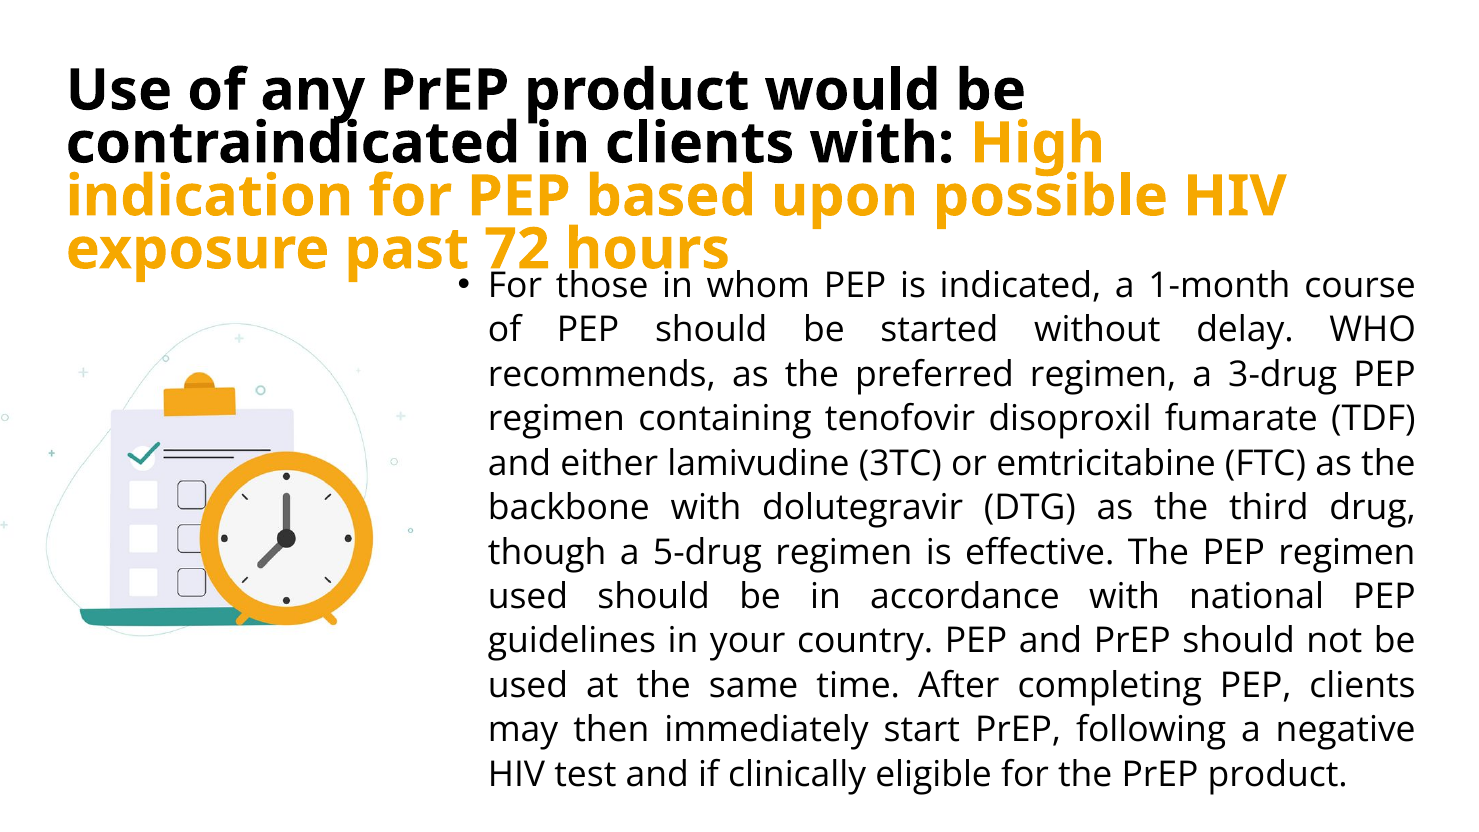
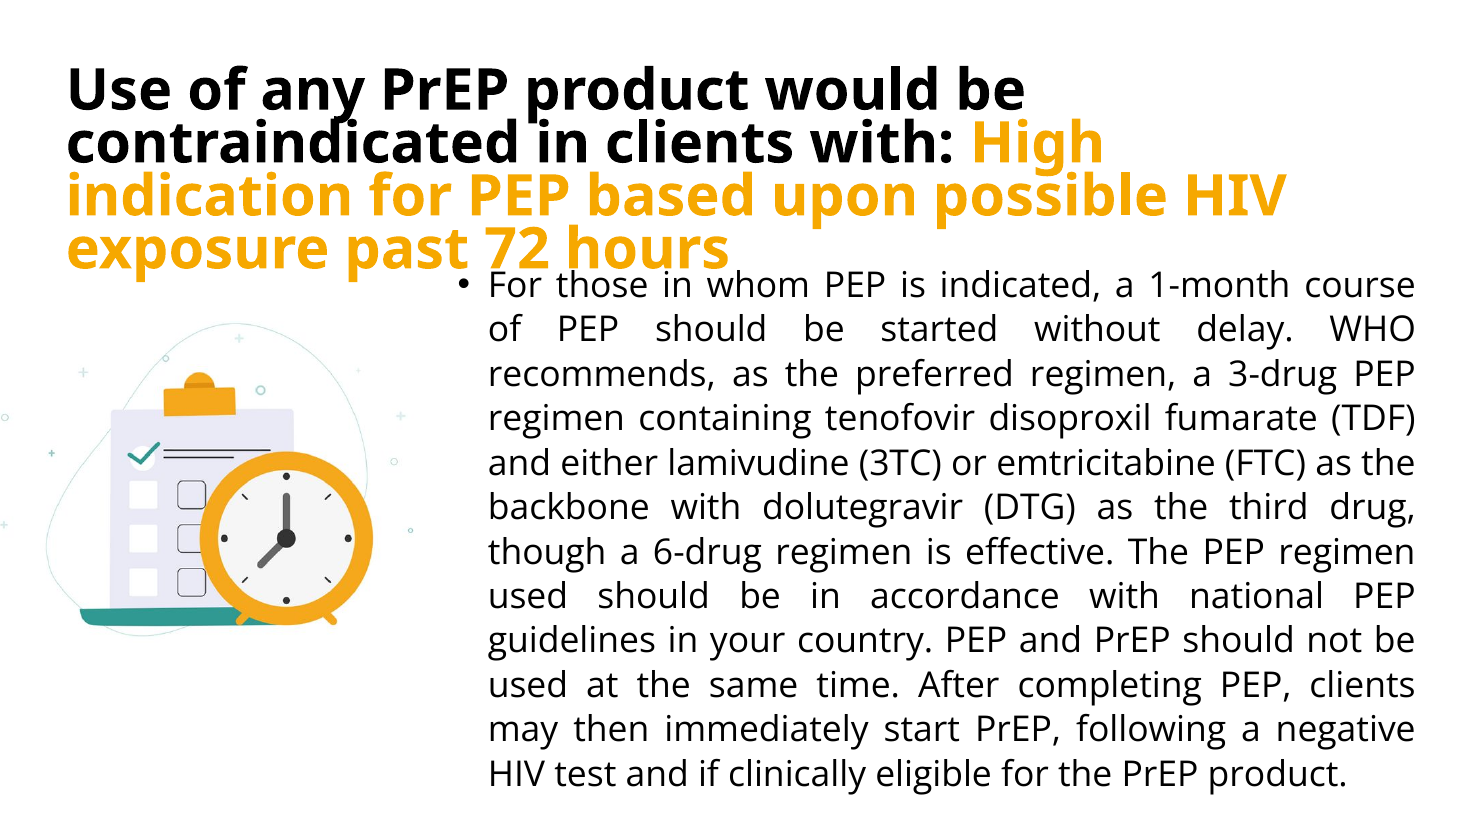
5-drug: 5-drug -> 6-drug (707, 552)
